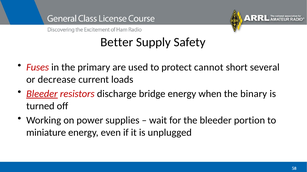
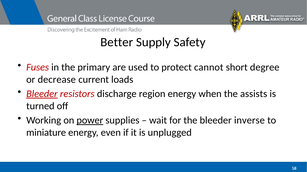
several: several -> degree (265, 67)
bridge: bridge -> region (152, 94)
binary: binary -> assists (254, 94)
power underline: none -> present (90, 121)
portion: portion -> inverse (249, 121)
